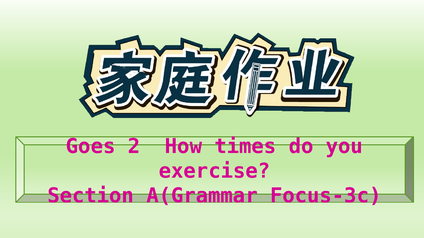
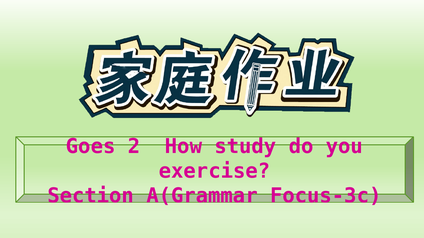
times: times -> study (245, 147)
